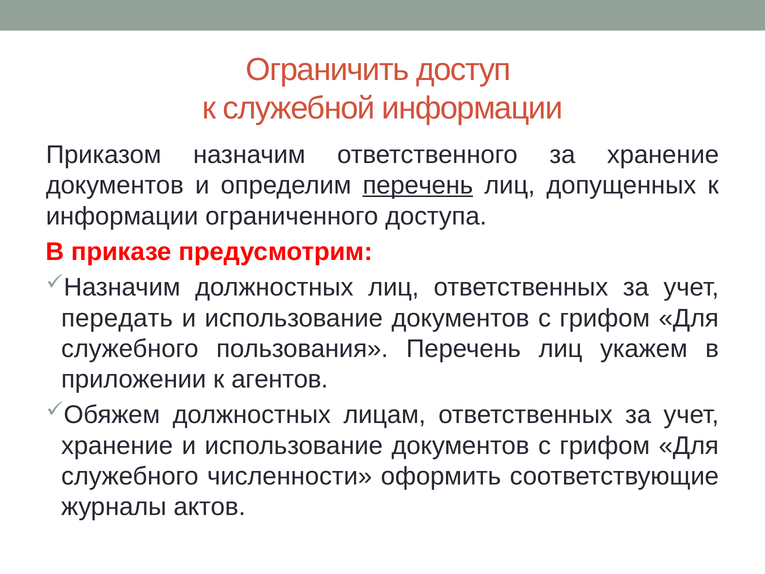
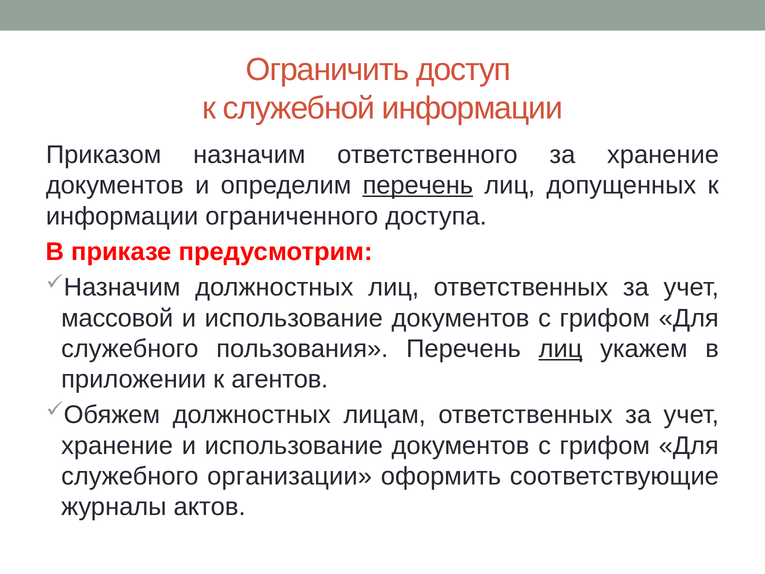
передать: передать -> массовой (117, 318)
лиц underline: none -> present (561, 349)
численности: численности -> организации (290, 476)
